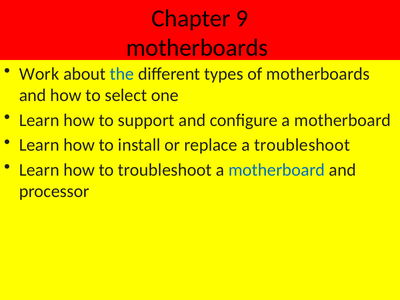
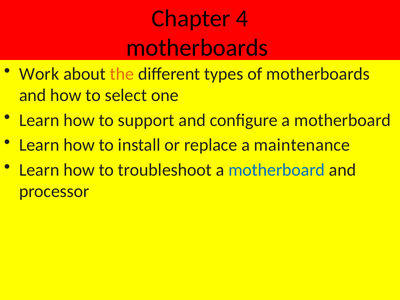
9: 9 -> 4 (242, 18)
the colour: blue -> orange (122, 74)
a troubleshoot: troubleshoot -> maintenance (302, 145)
